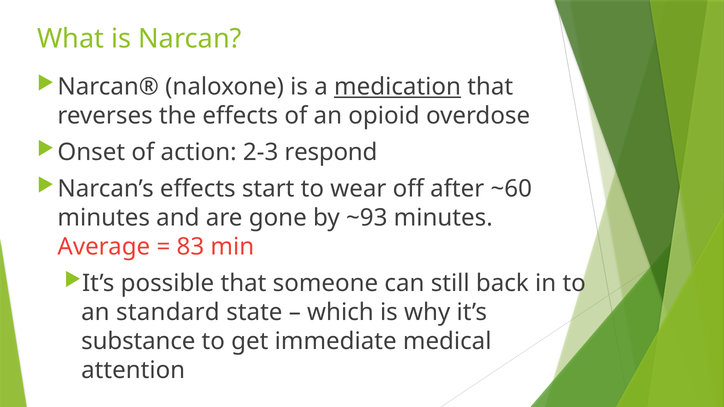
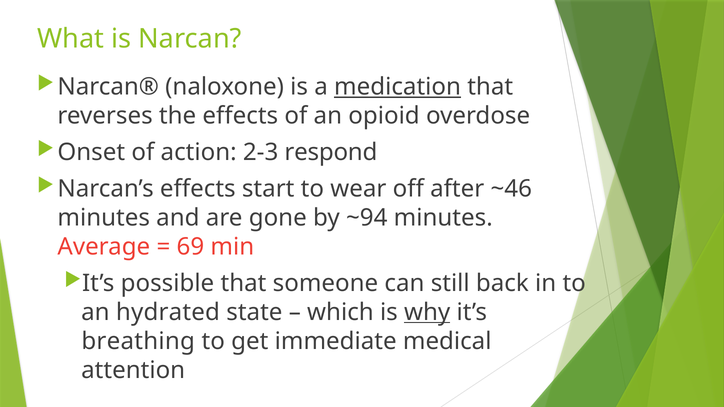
~60: ~60 -> ~46 (511, 189)
~93: ~93 -> ~94 (367, 218)
83: 83 -> 69 (190, 247)
standard: standard -> hydrated (168, 312)
why underline: none -> present (427, 312)
substance: substance -> breathing (138, 341)
